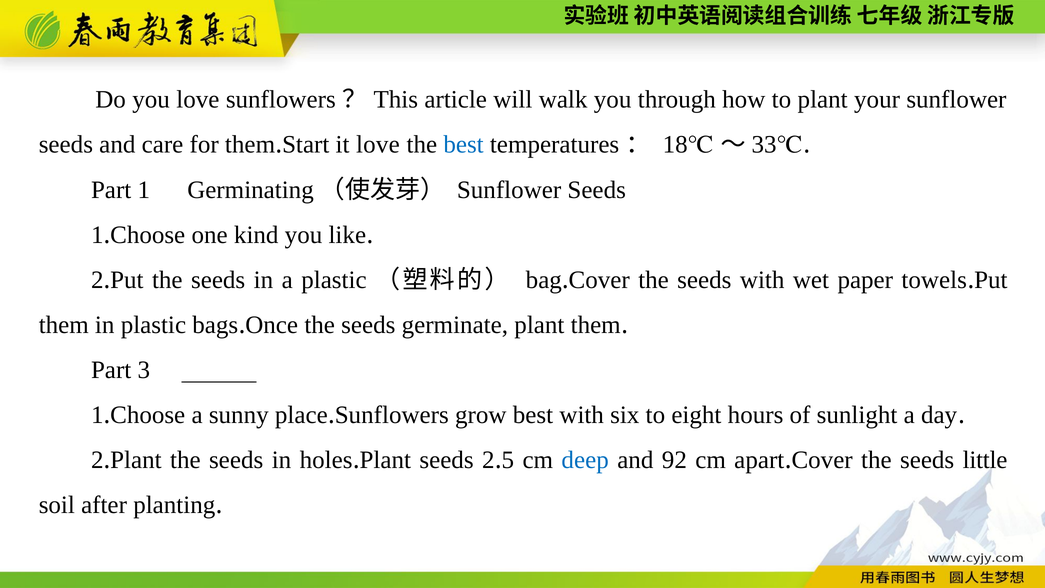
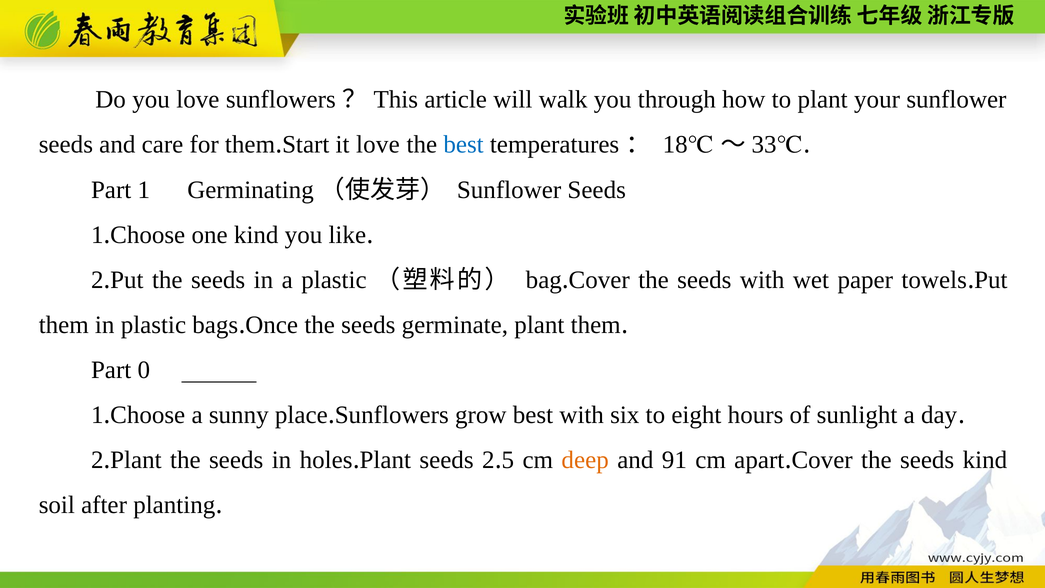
3: 3 -> 0 (144, 370)
deep colour: blue -> orange (585, 460)
92: 92 -> 91 (674, 460)
seeds little: little -> kind (985, 460)
